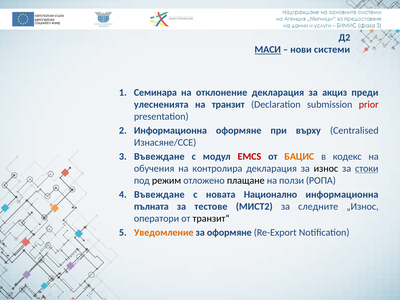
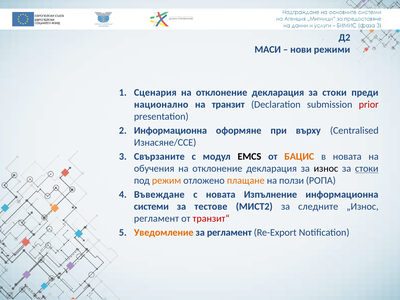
МАСИ underline: present -> none (268, 50)
системи: системи -> режими (332, 50)
Семинара: Семинара -> Сценария (155, 93)
декларация за акциз: акциз -> стоки (335, 93)
улесненията: улесненията -> национално (161, 105)
Въвеждане: Въвеждане -> Свързаните (159, 157)
EMCS colour: red -> black (249, 157)
в кодекс: кодекс -> новата (347, 157)
контролира: контролира -> отклонение (217, 169)
режим colour: black -> orange (167, 181)
плащане colour: black -> orange (246, 181)
Национално: Национално -> Изпълнение (270, 195)
пълната: пълната -> системи (151, 207)
оператори: оператори -> регламент (156, 219)
транзит“ colour: black -> red (211, 219)
за оформяне: оформяне -> регламент (229, 233)
